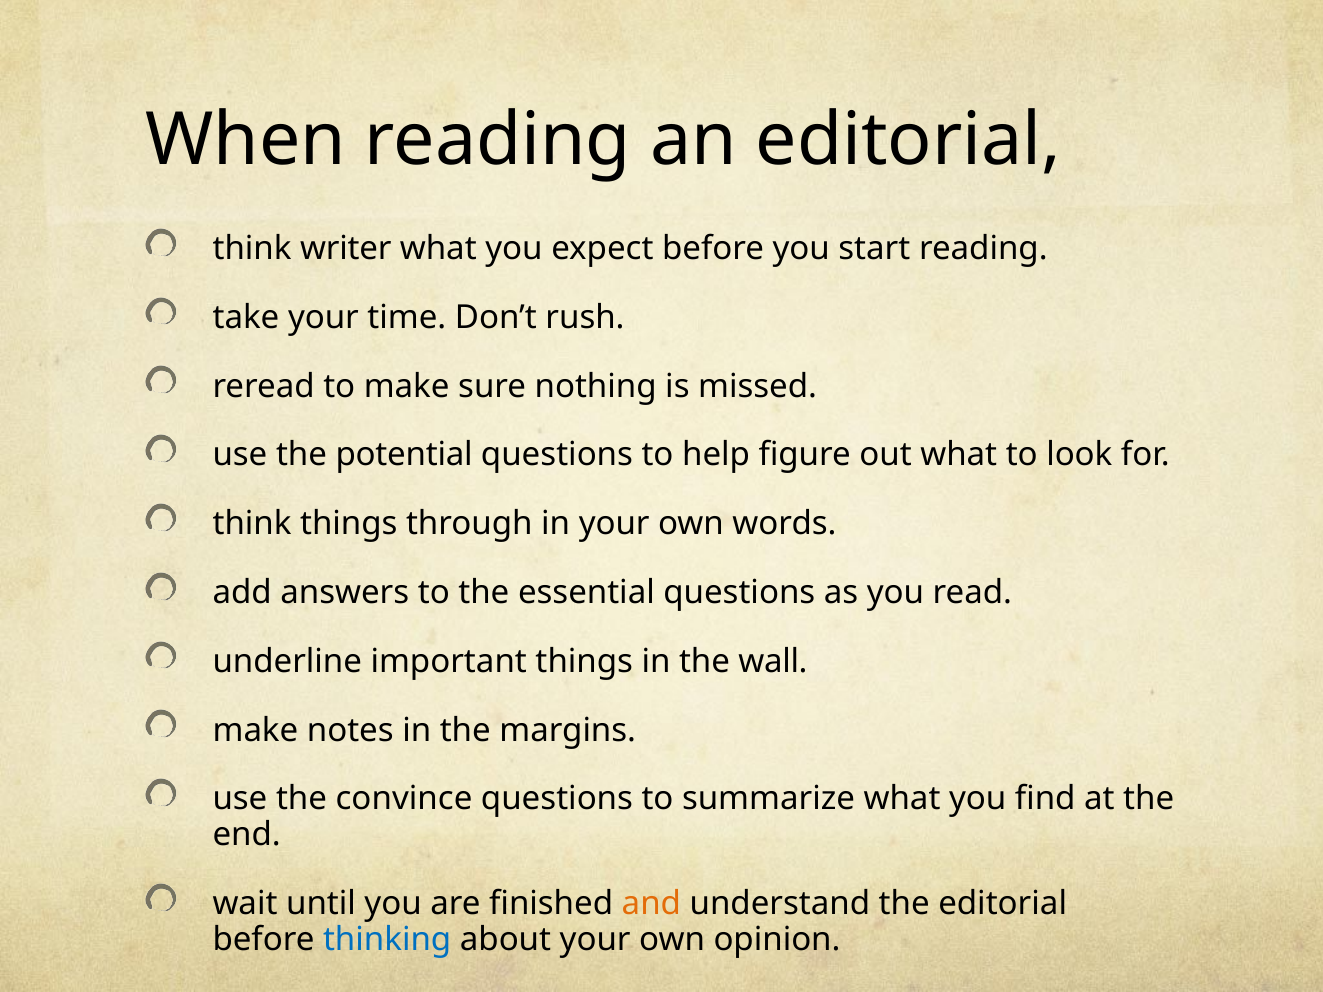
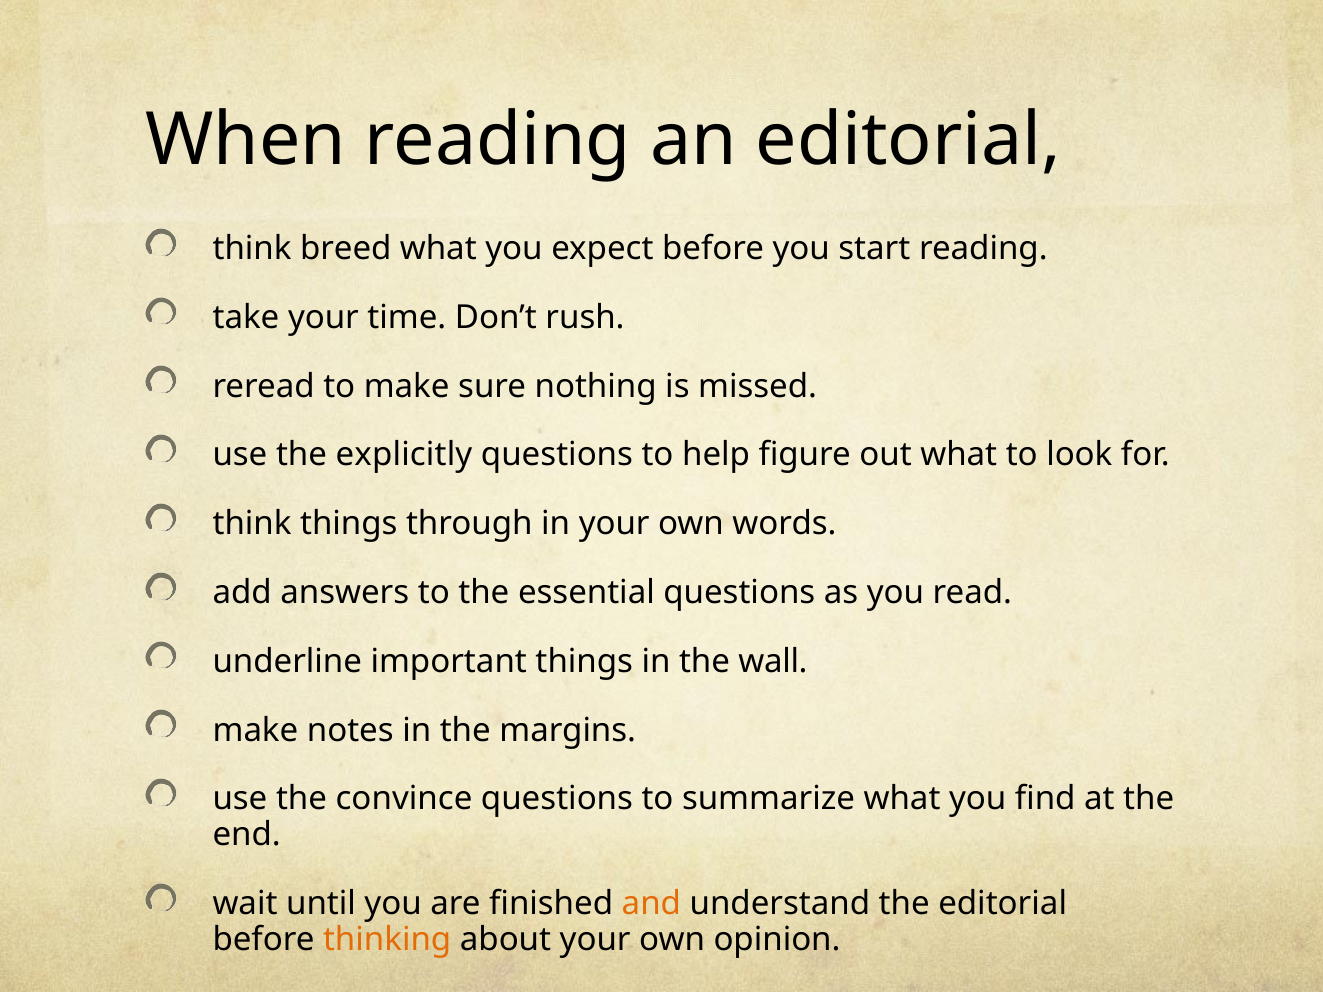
writer: writer -> breed (346, 249)
potential: potential -> explicitly (404, 455)
thinking colour: blue -> orange (387, 939)
